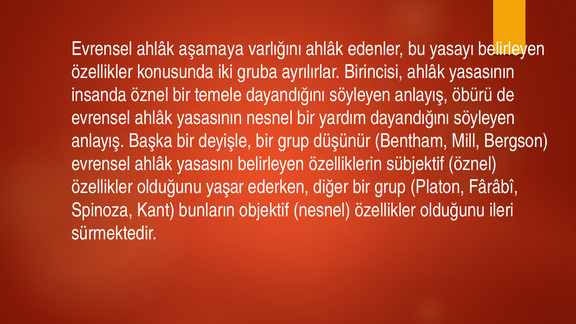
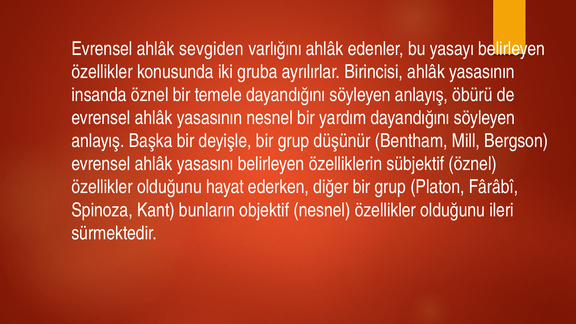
aşamaya: aşamaya -> sevgiden (211, 49)
yaşar: yaşar -> hayat (225, 187)
